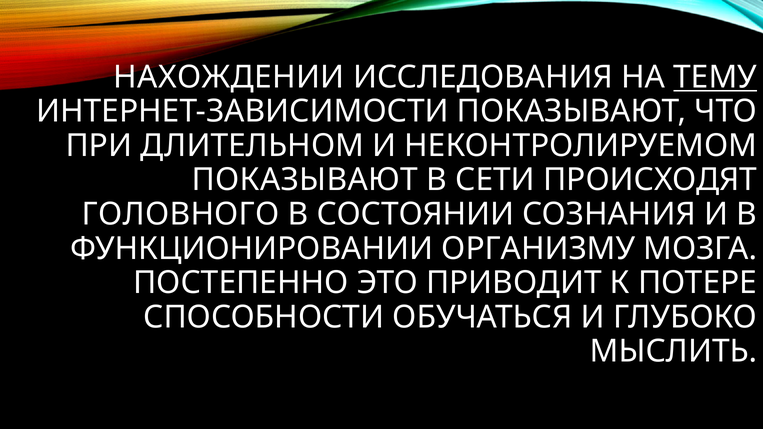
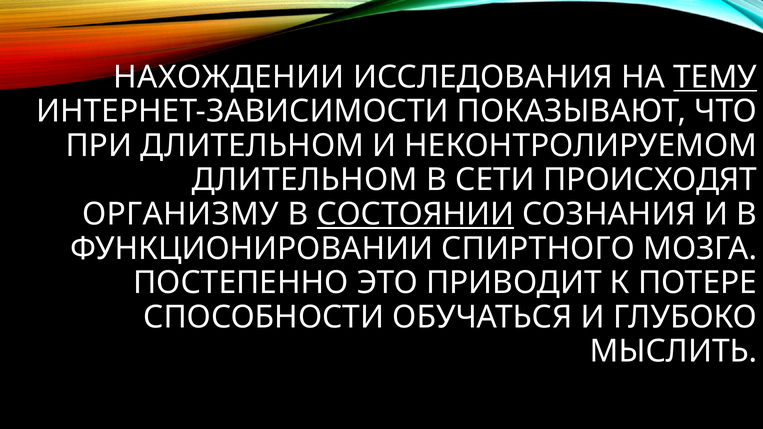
ПОКАЗЫВАЮТ: ПОКАЗЫВАЮТ -> ДЛИТЕЛЬНОМ (305, 180)
ГОЛОВНОГО: ГОЛОВНОГО -> ОРГАНИЗМУ (181, 214)
СОСТОЯНИИ underline: none -> present (415, 214)
ОРГАНИЗМУ: ОРГАНИЗМУ -> СПИРТНОГО (538, 249)
